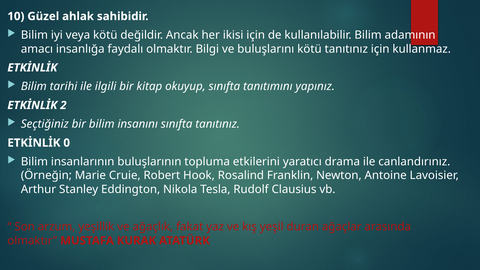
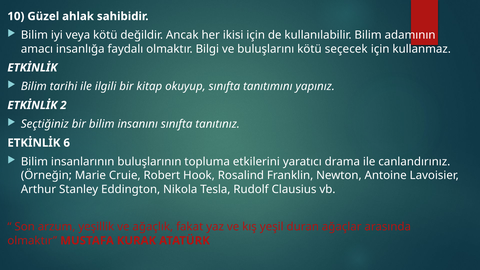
kötü tanıtınız: tanıtınız -> seçecek (346, 49)
0: 0 -> 6 (67, 143)
